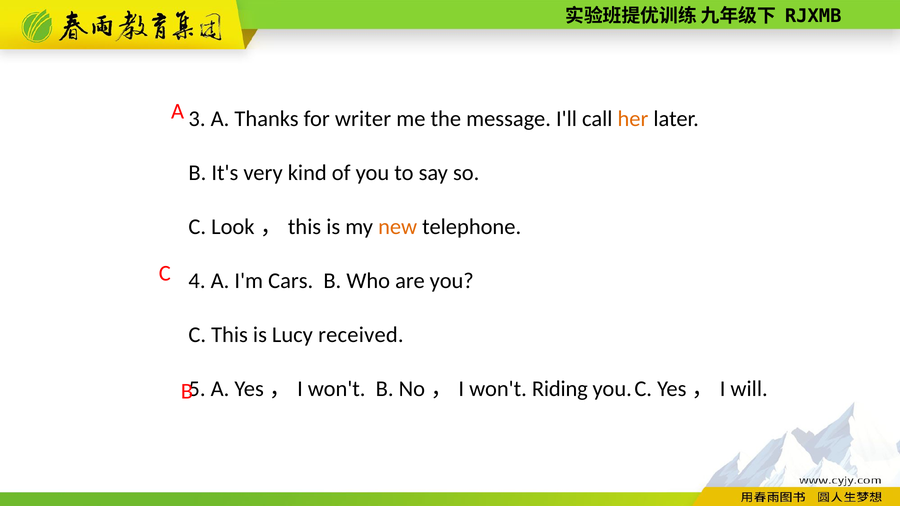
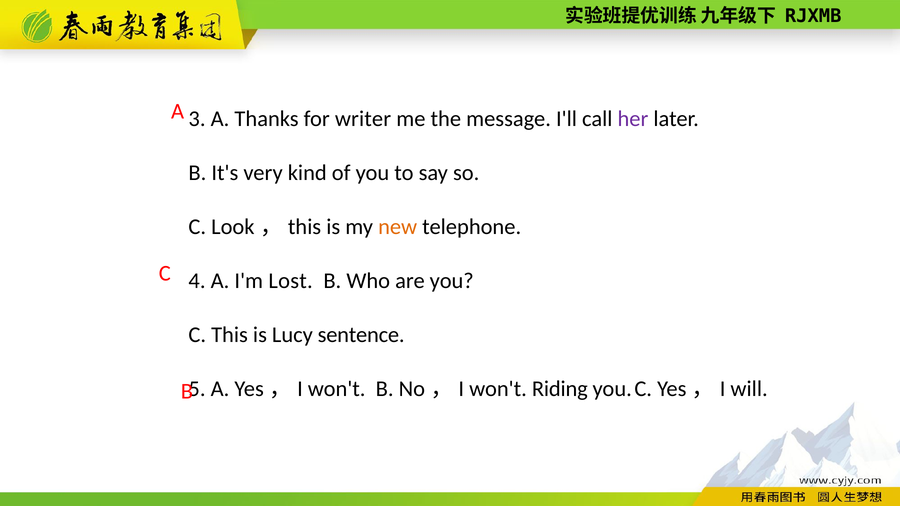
her colour: orange -> purple (633, 119)
Cars: Cars -> Lost (291, 281)
received: received -> sentence (361, 335)
